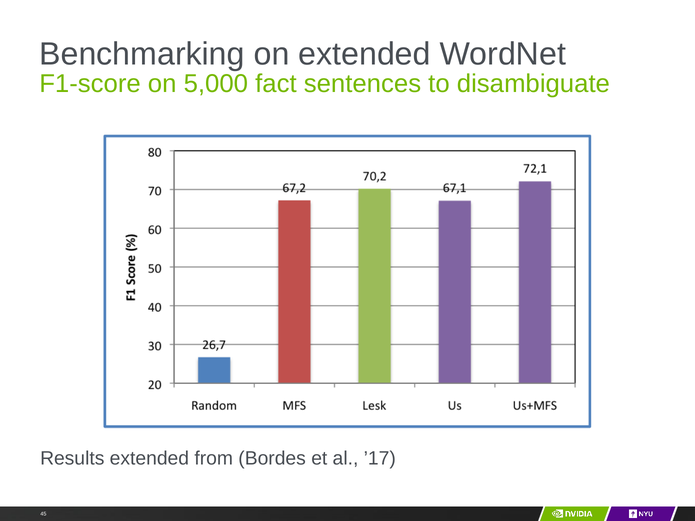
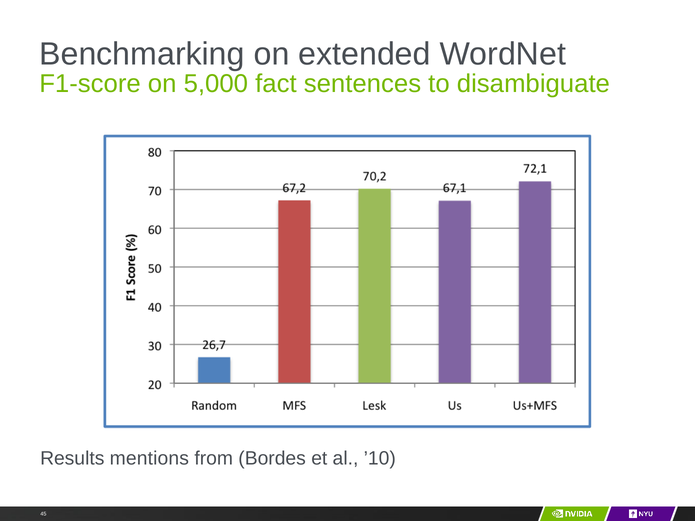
Results extended: extended -> mentions (149, 459)
’17: ’17 -> ’10 (380, 459)
